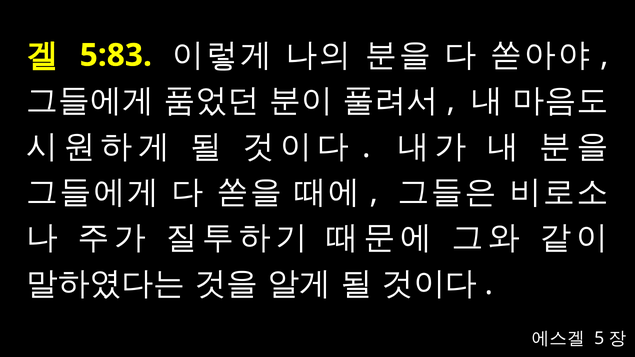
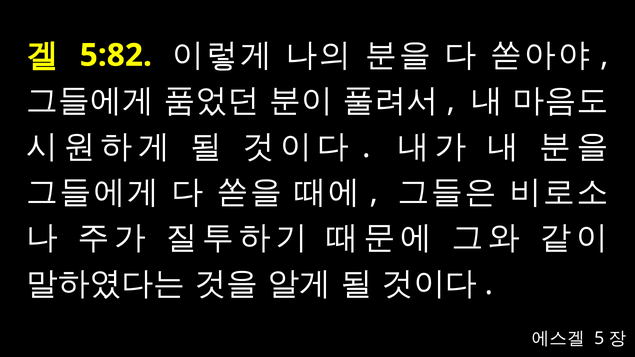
5:83: 5:83 -> 5:82 (116, 55)
